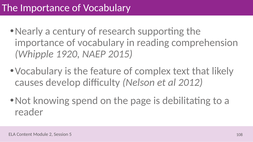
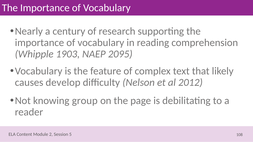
1920: 1920 -> 1903 (68, 54)
2015: 2015 -> 2095 (120, 54)
spend: spend -> group (85, 101)
